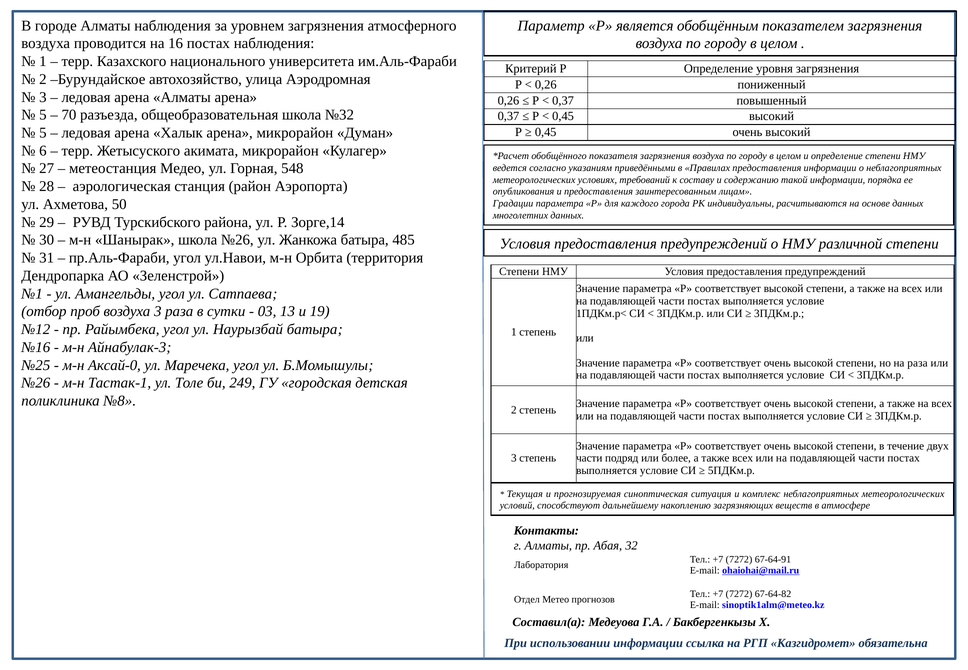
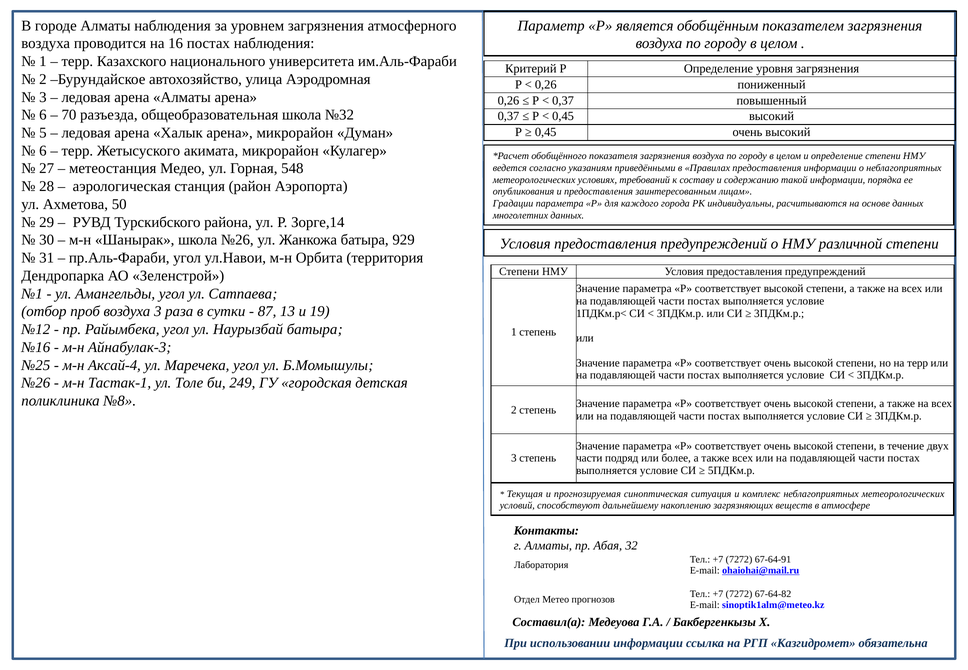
5: 5 -> 6 (43, 115)
485: 485 -> 929 (404, 240)
03: 03 -> 87 (267, 312)
на раза: раза -> терр (918, 363)
Аксай-0: Аксай-0 -> Аксай-4 (114, 365)
